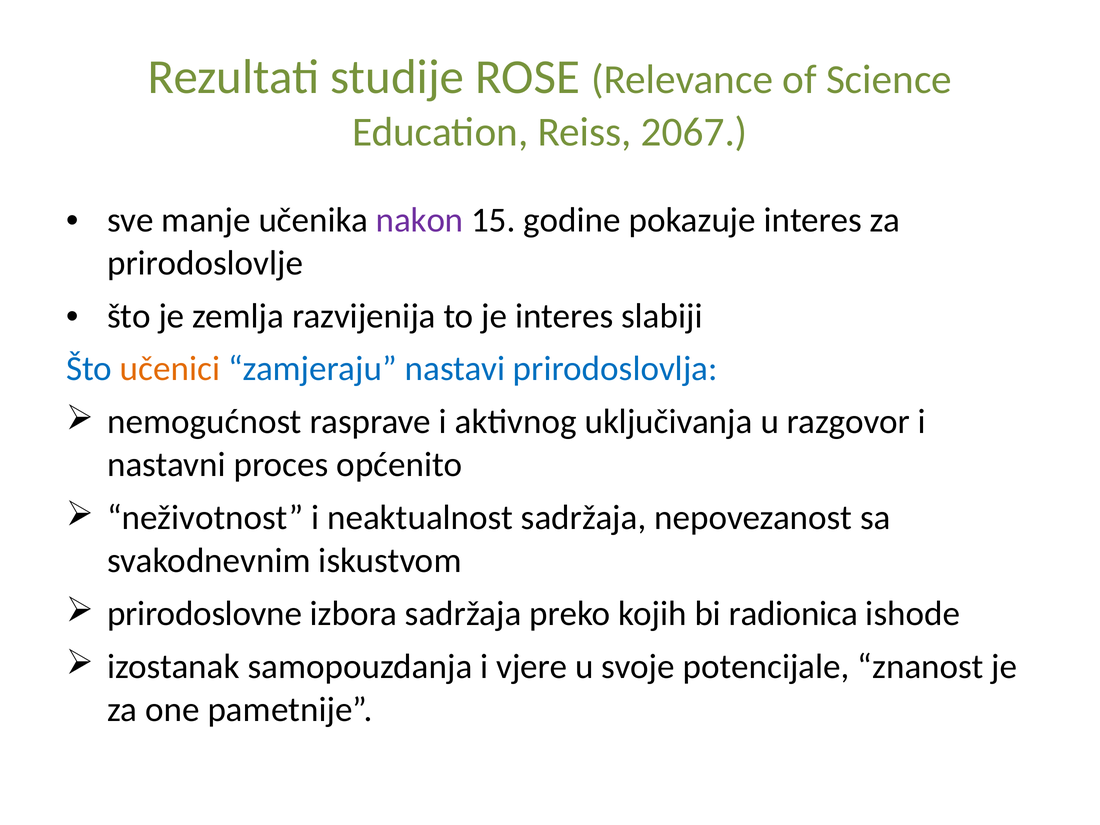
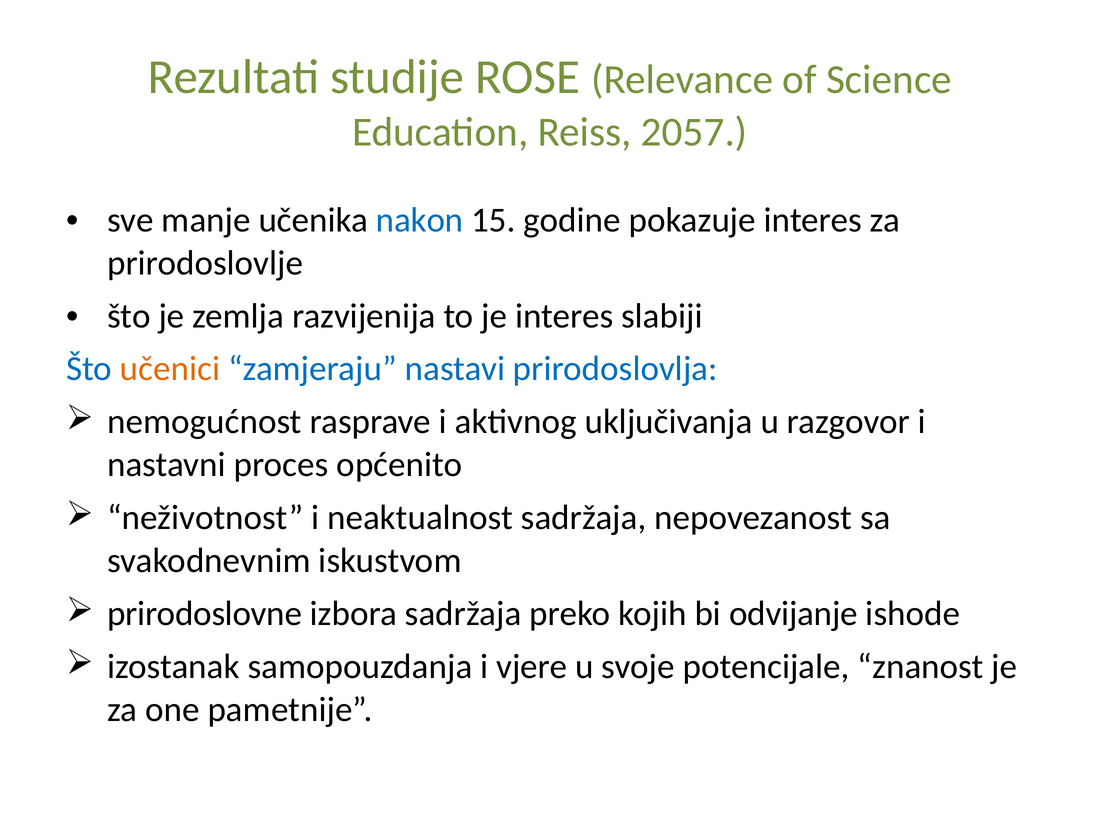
2067: 2067 -> 2057 (694, 132)
nakon colour: purple -> blue (420, 220)
radionica: radionica -> odvijanje (793, 614)
